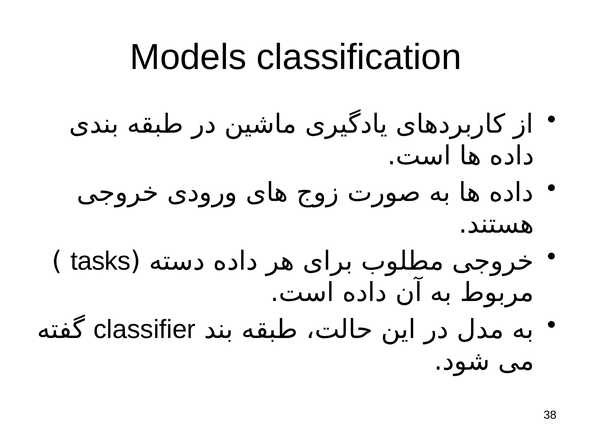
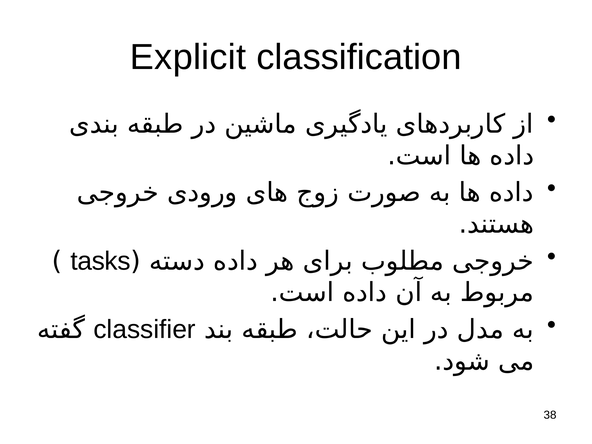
Models: Models -> Explicit (188, 57)
